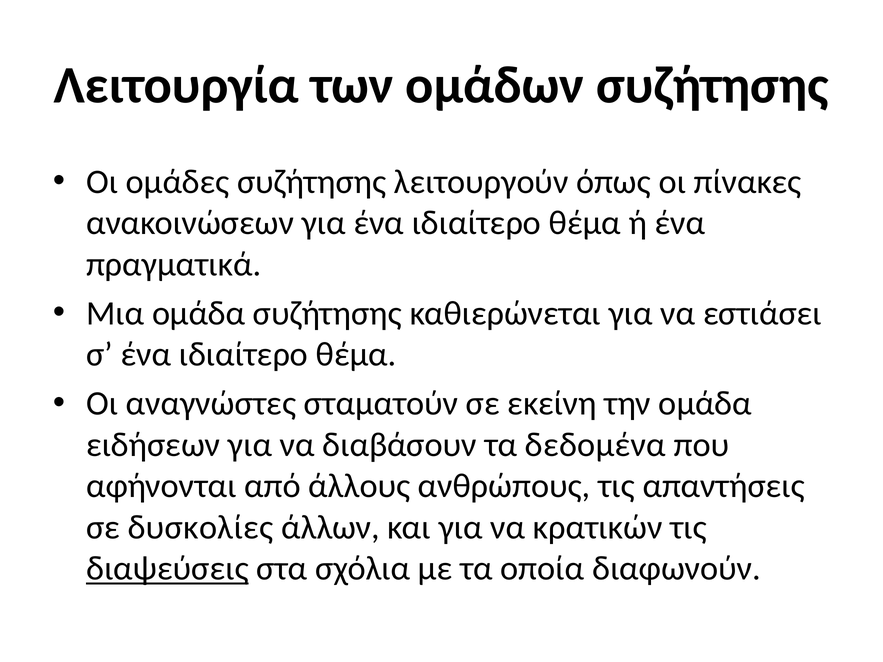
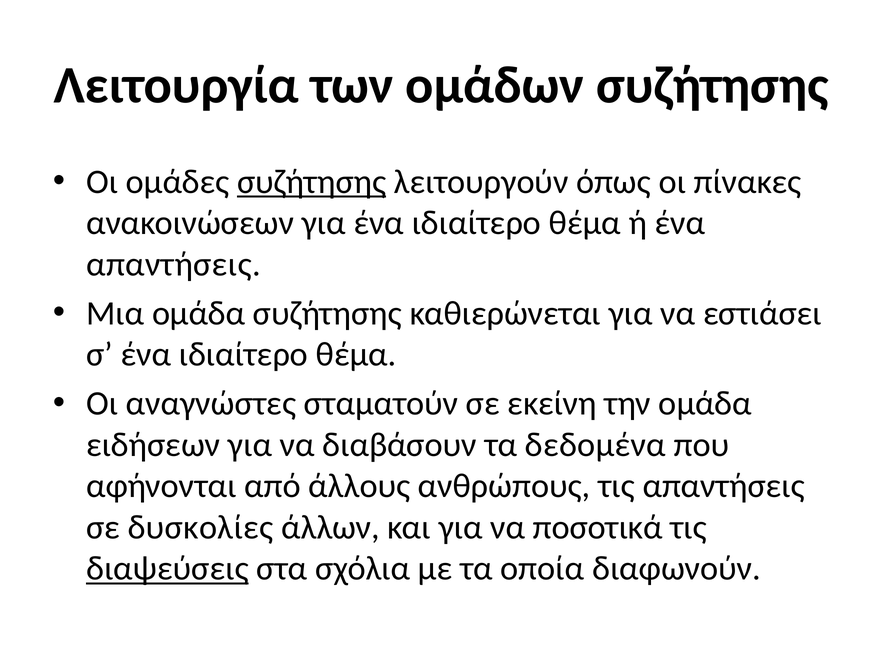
συζήτησης underline: none -> present (312, 182)
πραγματικά: πραγματικά -> απαντήσεις (174, 264)
κρατικών: κρατικών -> ποσοτικά (598, 528)
